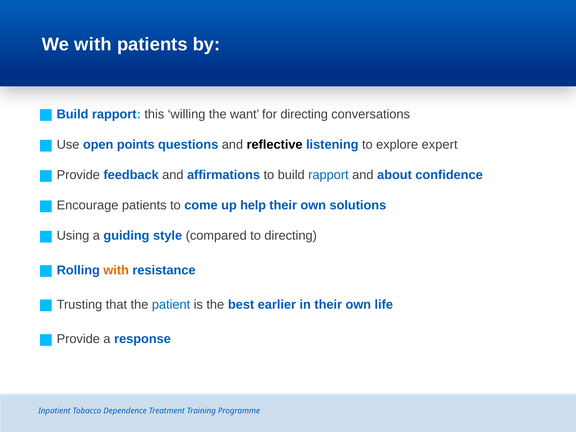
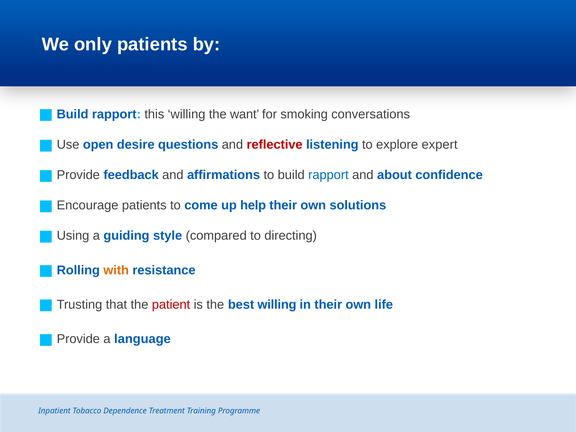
We with: with -> only (93, 44)
for directing: directing -> smoking (304, 114)
points: points -> desire (136, 145)
reflective colour: black -> red (275, 145)
patient colour: blue -> red (171, 305)
best earlier: earlier -> willing (277, 305)
response: response -> language (142, 339)
